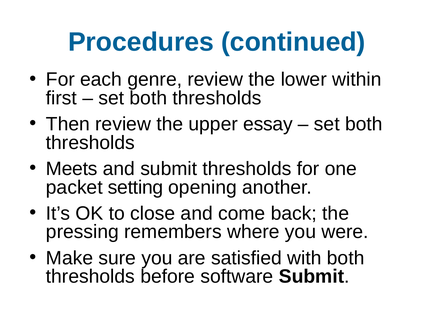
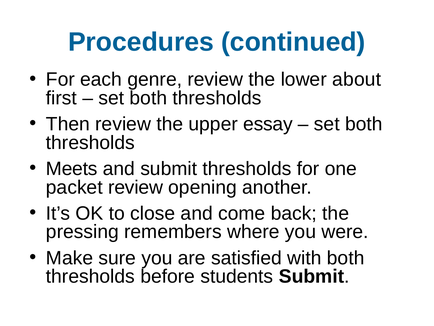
within: within -> about (357, 79)
packet setting: setting -> review (136, 187)
software: software -> students (237, 276)
